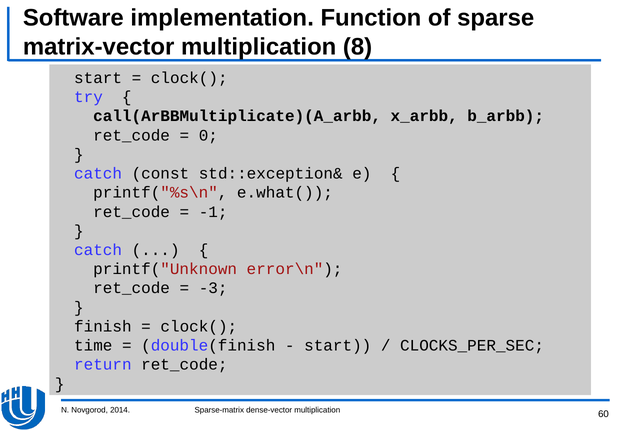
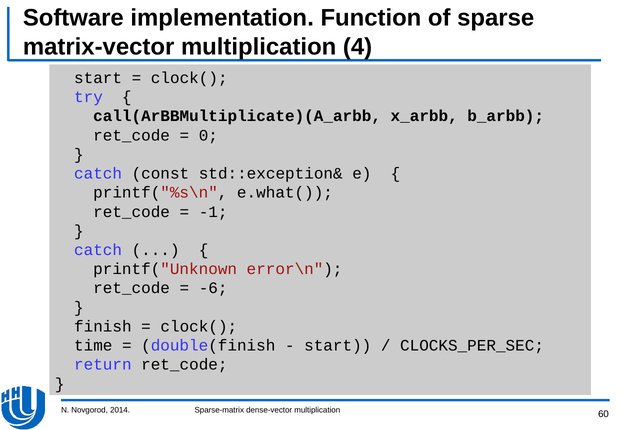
8: 8 -> 4 (358, 47)
-3: -3 -> -6 (213, 289)
